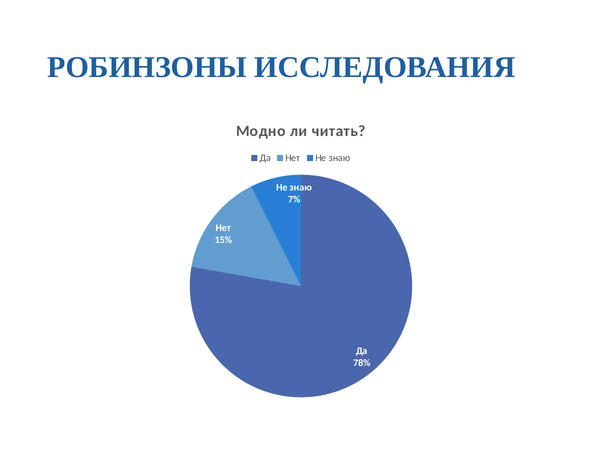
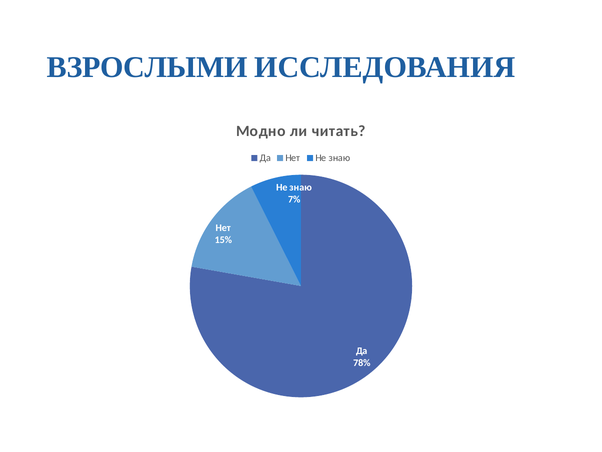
РОБИНЗОНЫ: РОБИНЗОНЫ -> ВЗРОСЛЫМИ (147, 67)
